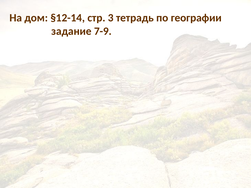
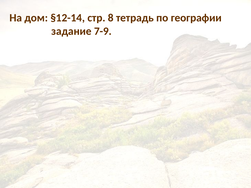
3: 3 -> 8 (111, 18)
